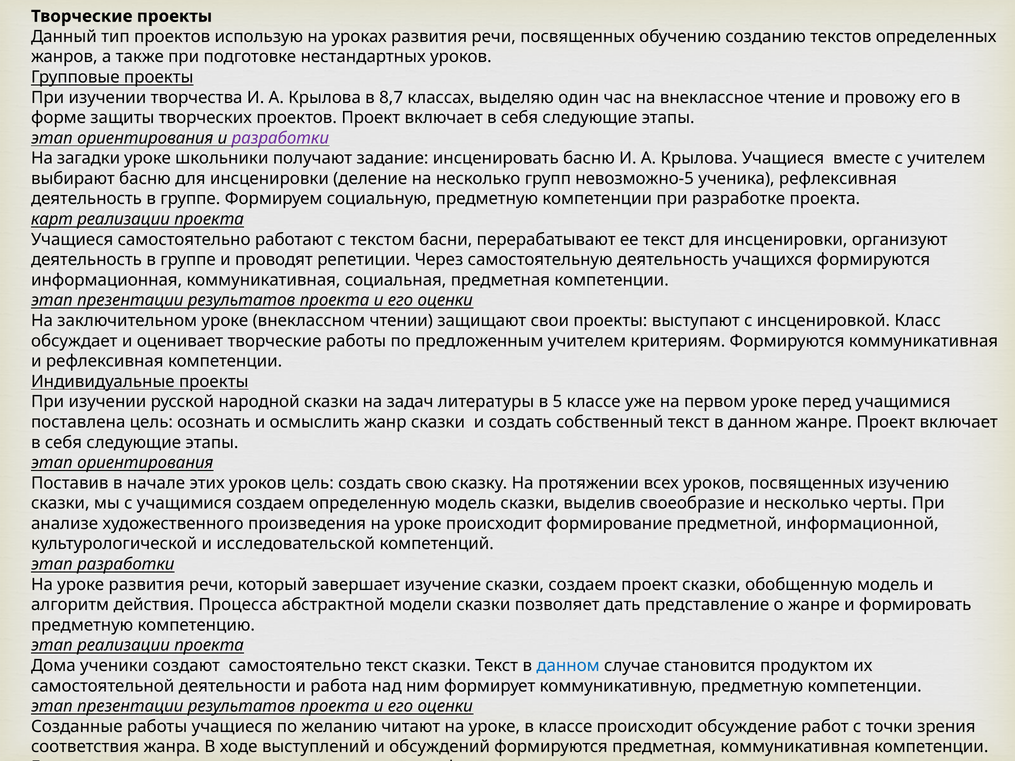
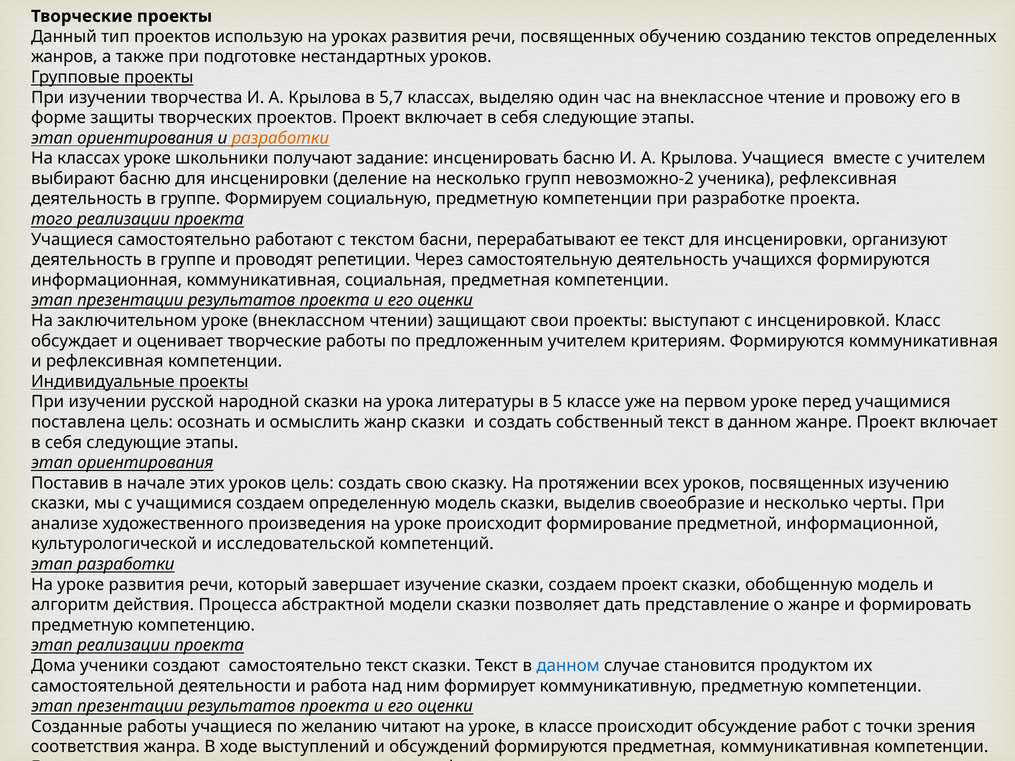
8,7: 8,7 -> 5,7 (391, 97)
разработки colour: purple -> orange (280, 138)
На загадки: загадки -> классах (89, 158)
невозможно-5: невозможно-5 -> невозможно-2 (635, 179)
карт: карт -> того (52, 219)
задач: задач -> урока (410, 402)
